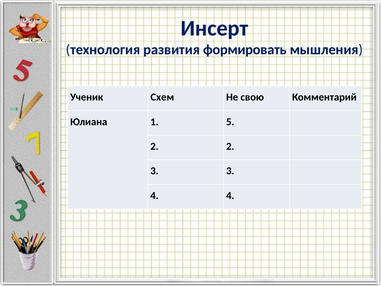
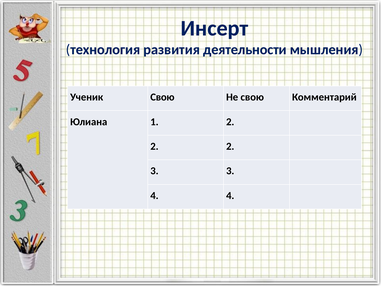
формировать: формировать -> деятельности (245, 50)
Ученик Схем: Схем -> Свою (162, 97)
1 5: 5 -> 2 (230, 122)
